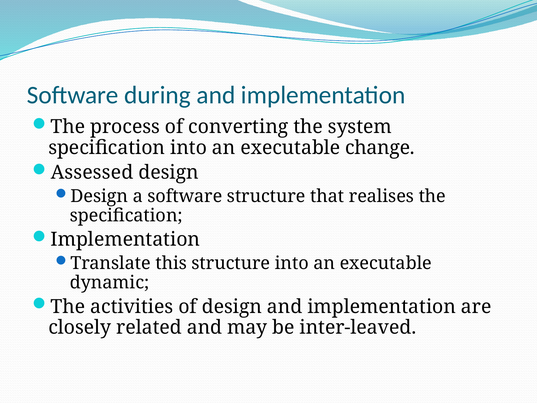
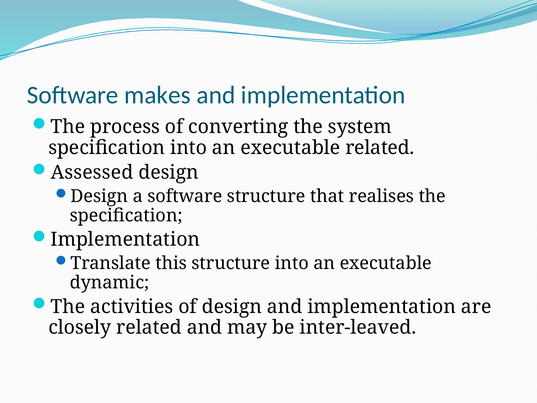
during: during -> makes (157, 95)
executable change: change -> related (380, 148)
